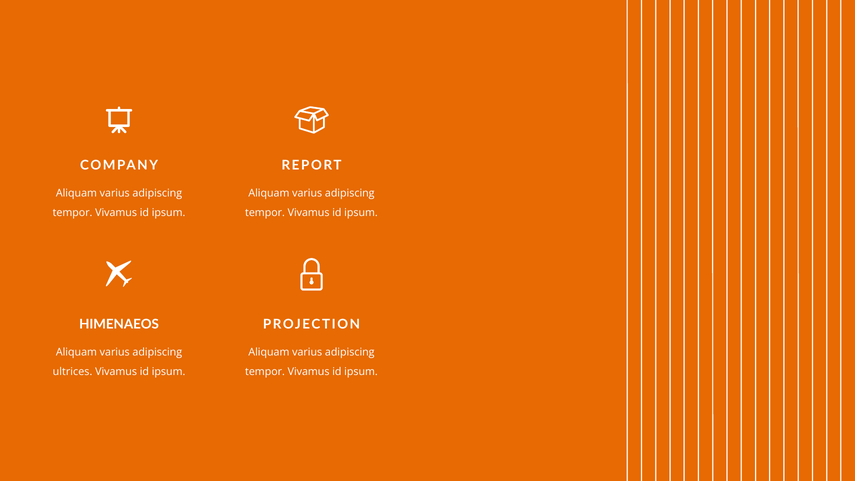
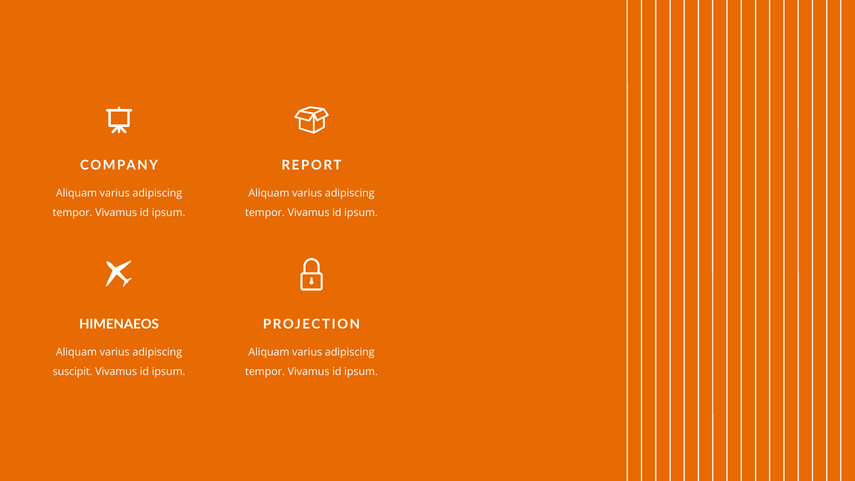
ultrices: ultrices -> suscipit (73, 372)
